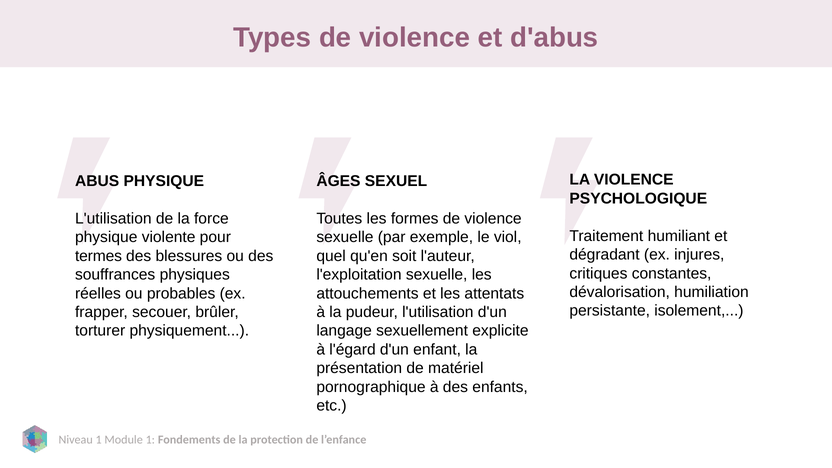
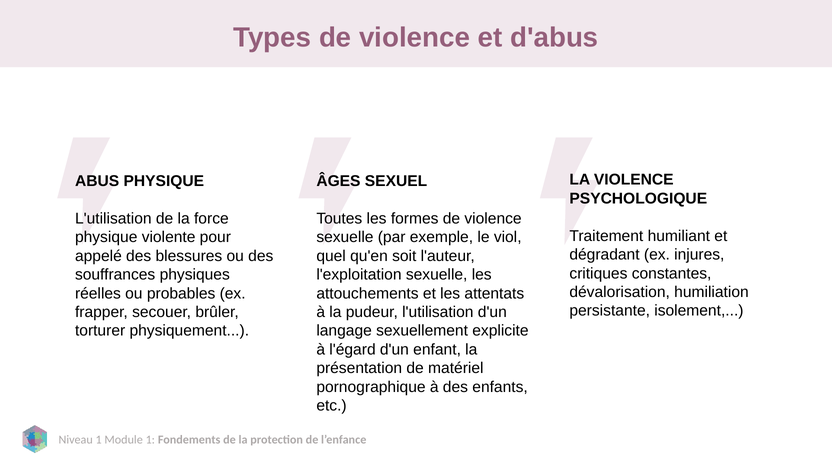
termes: termes -> appelé (98, 256)
